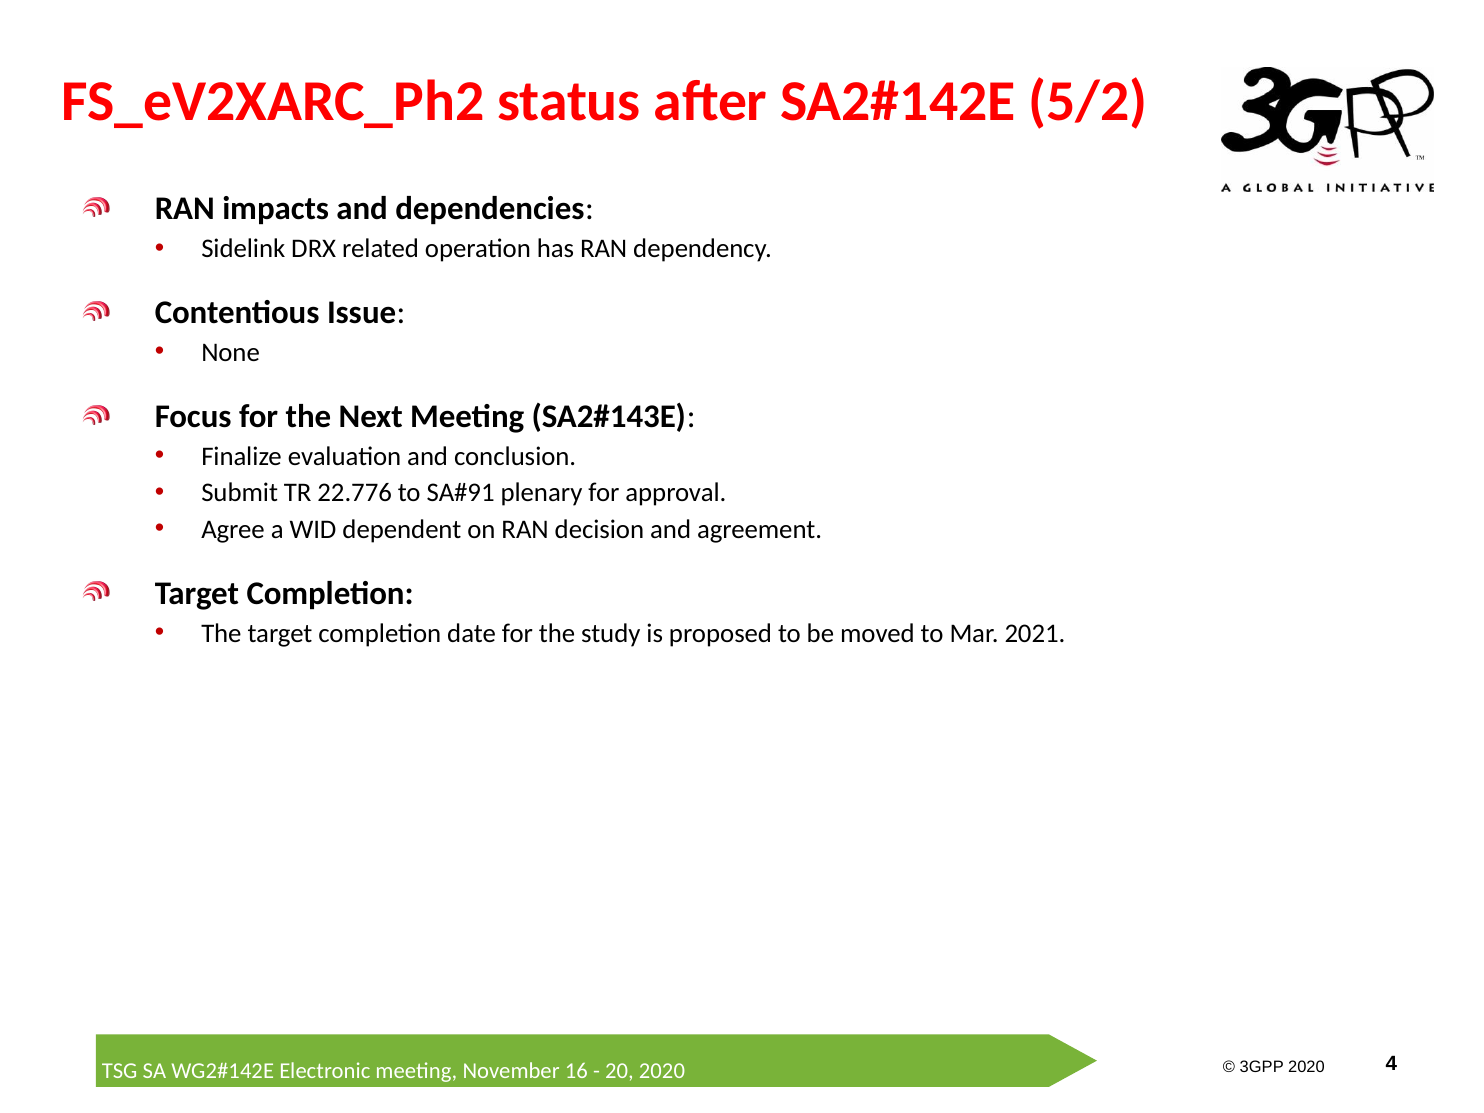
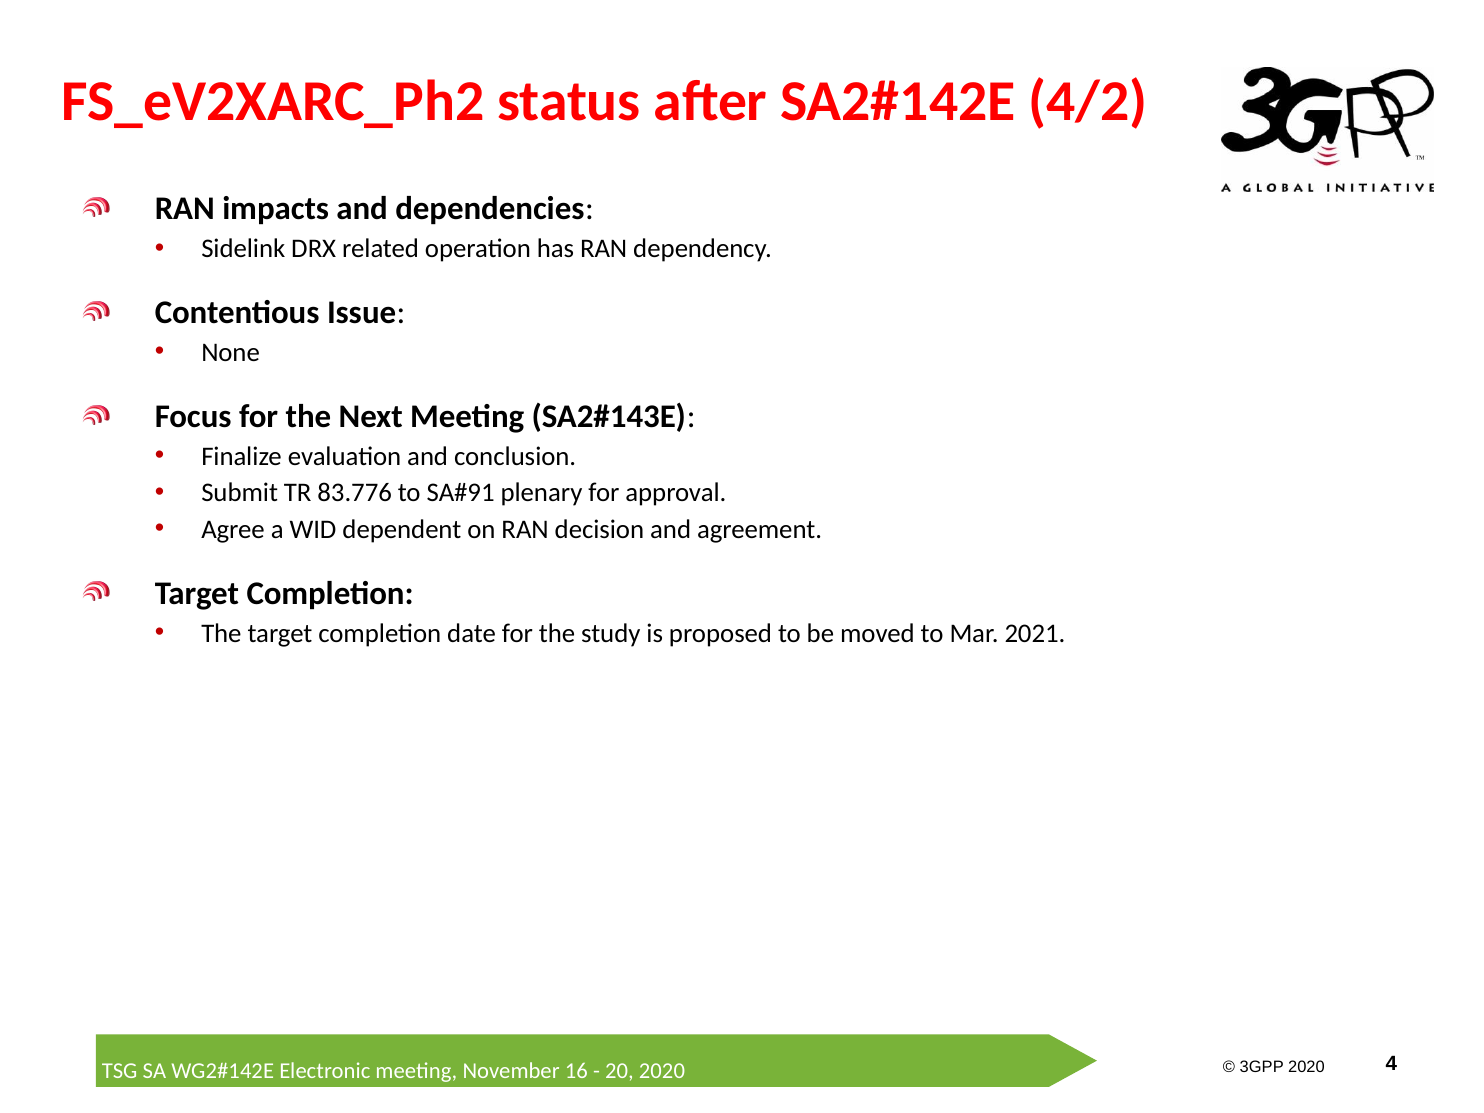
5/2: 5/2 -> 4/2 (1088, 102)
22.776: 22.776 -> 83.776 (355, 493)
